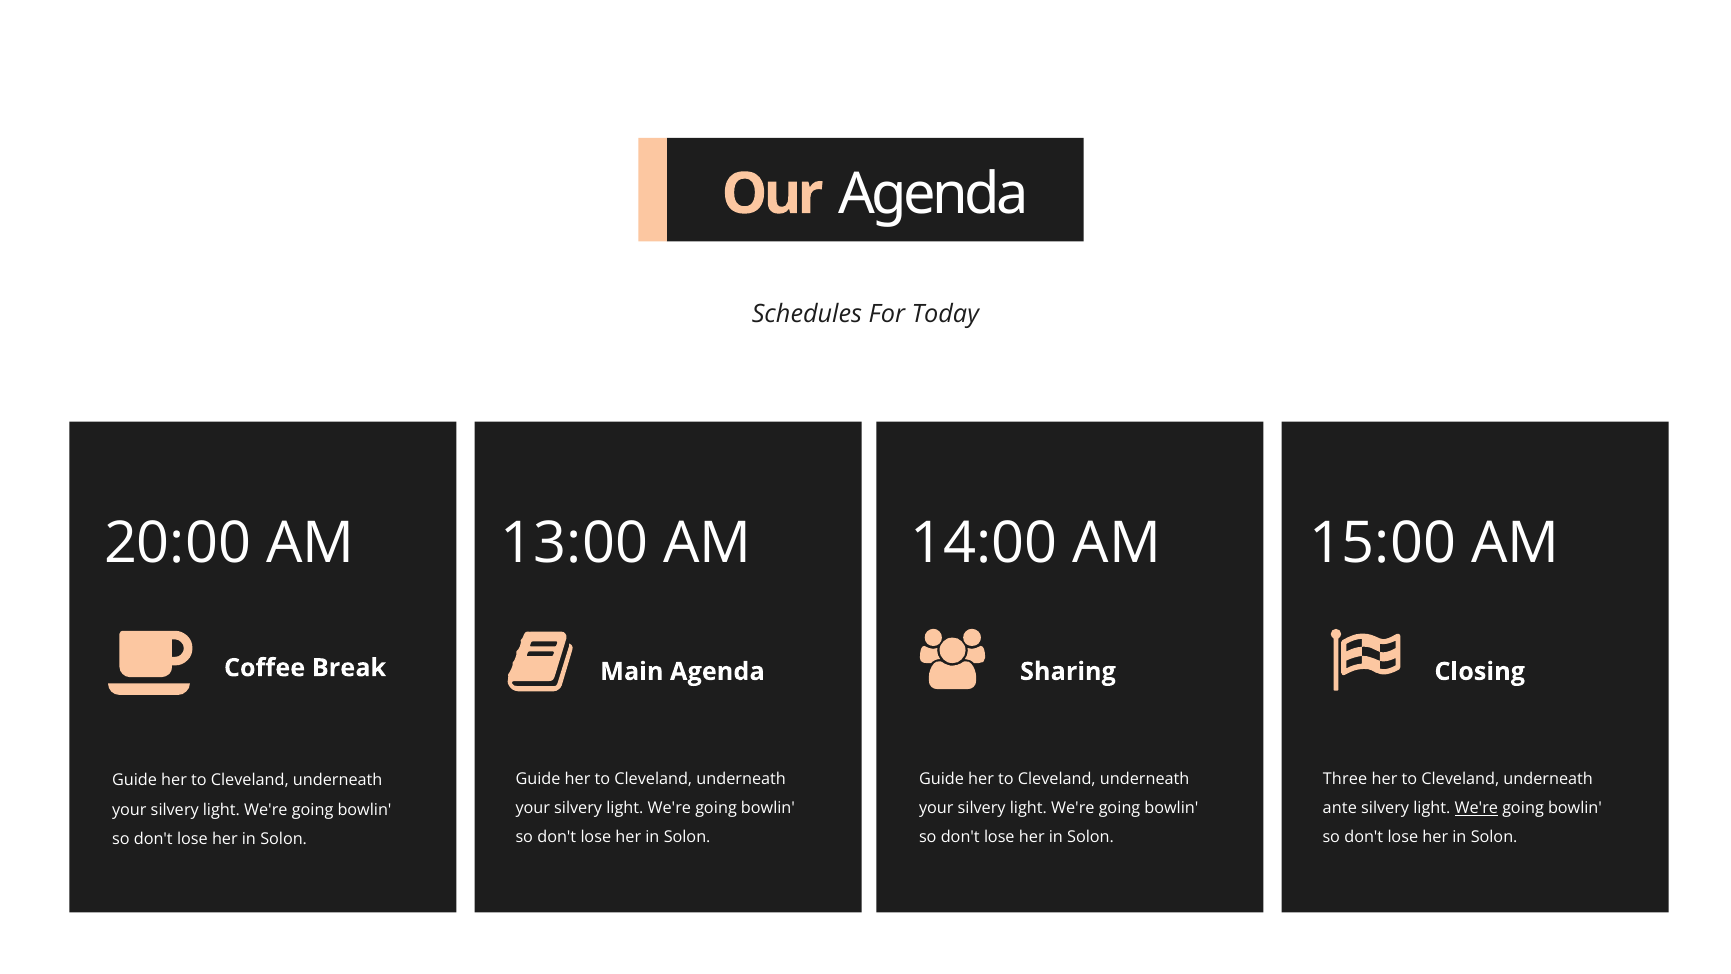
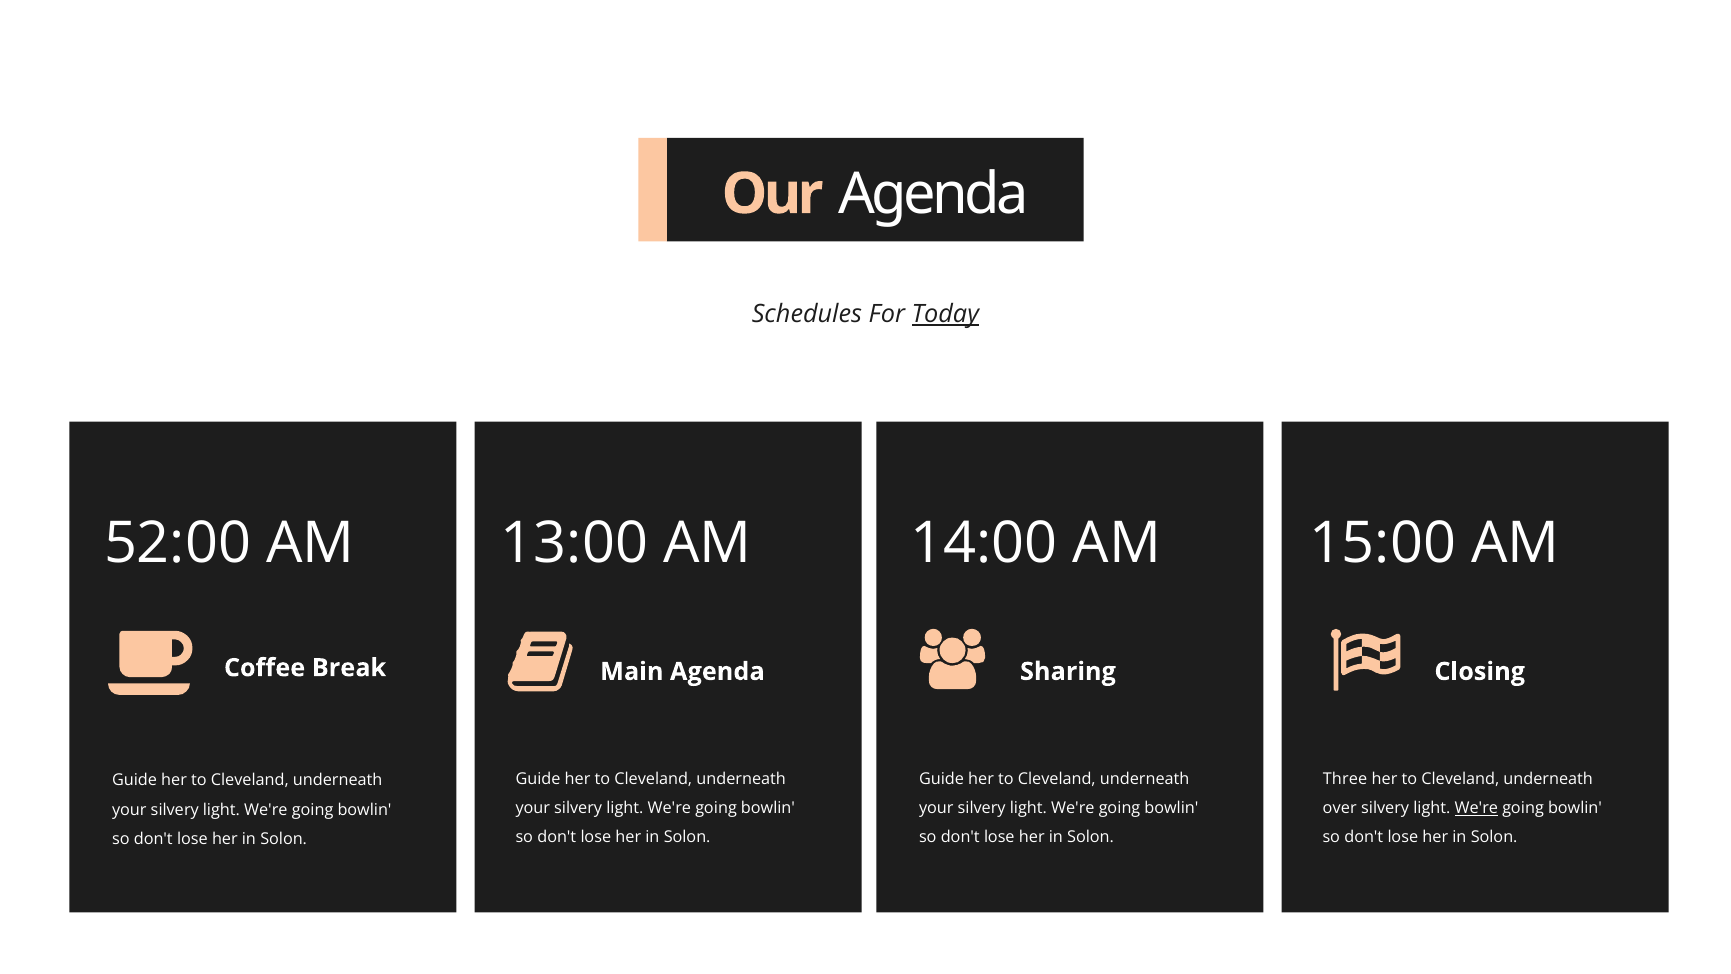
Today underline: none -> present (945, 314)
20:00: 20:00 -> 52:00 (178, 543)
ante: ante -> over (1340, 808)
